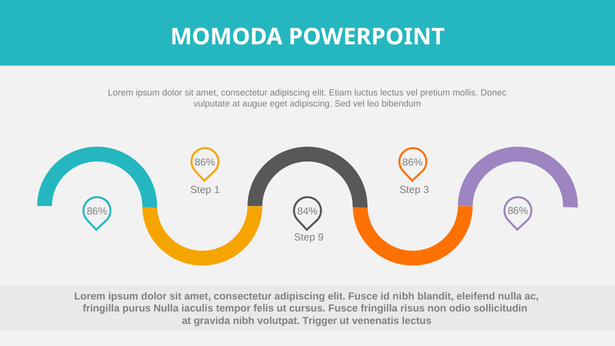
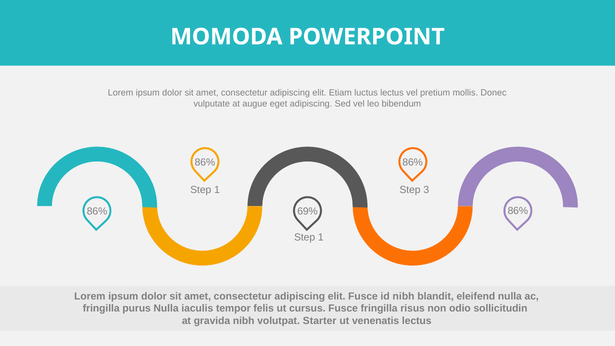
84%: 84% -> 69% (307, 211)
9: 9 -> 1 (321, 237)
Trigger: Trigger -> Starter (320, 321)
